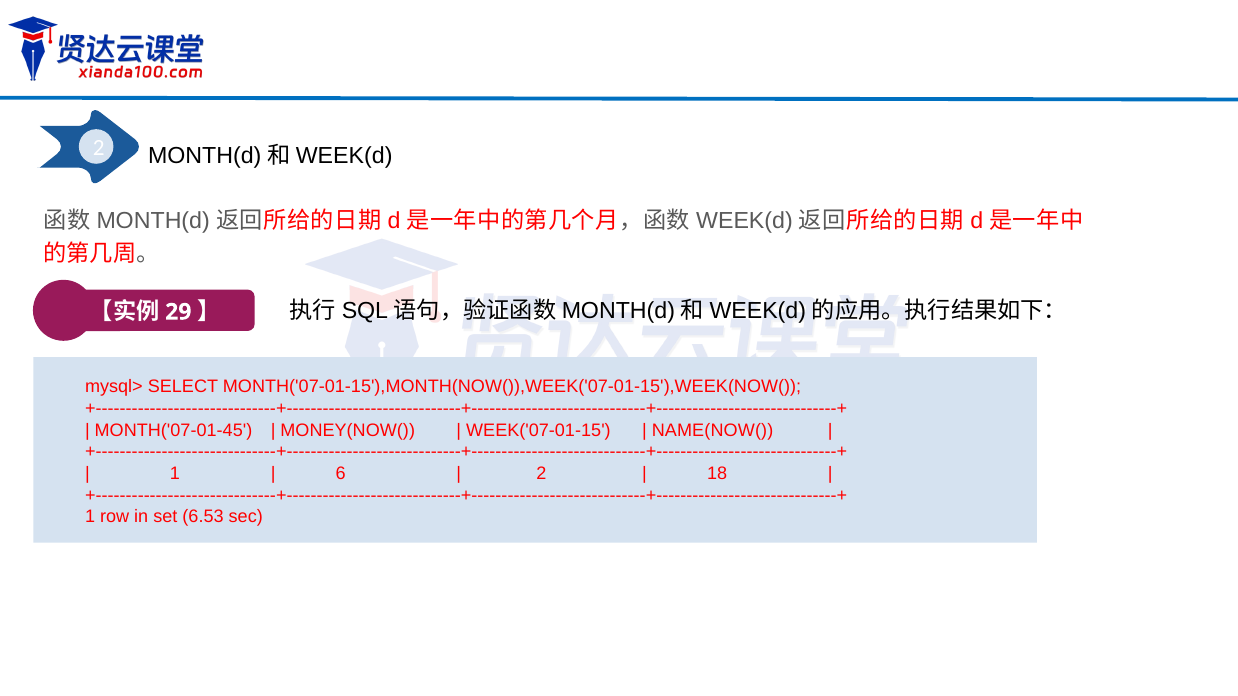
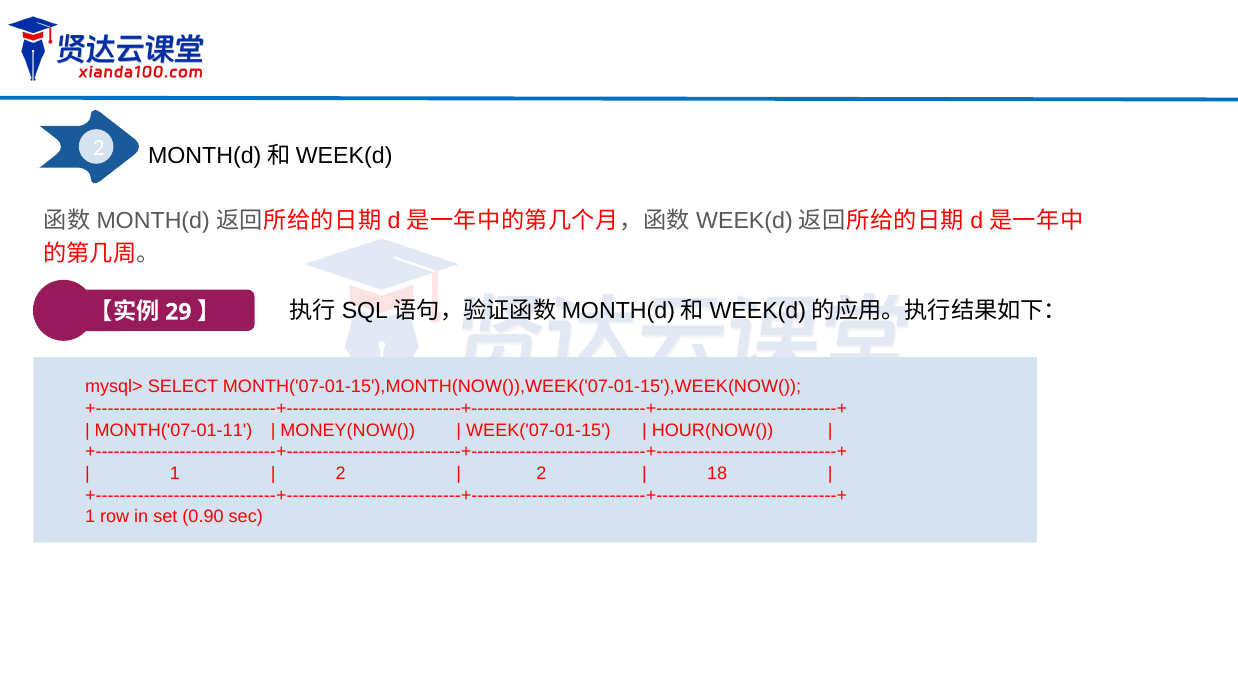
MONTH('07-01-45: MONTH('07-01-45 -> MONTH('07-01-11 (173, 430)
NAME(NOW(: NAME(NOW( -> HOUR(NOW( (713, 430)
6: 6 -> 2 (341, 474)
6.53: 6.53 -> 0.90 (203, 517)
